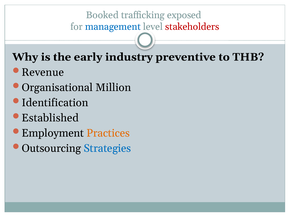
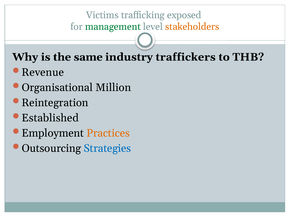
Booked: Booked -> Victims (102, 15)
management colour: blue -> green (113, 27)
stakeholders colour: red -> orange (192, 27)
early: early -> same (88, 57)
preventive: preventive -> traffickers (186, 57)
Identification: Identification -> Reintegration (55, 103)
